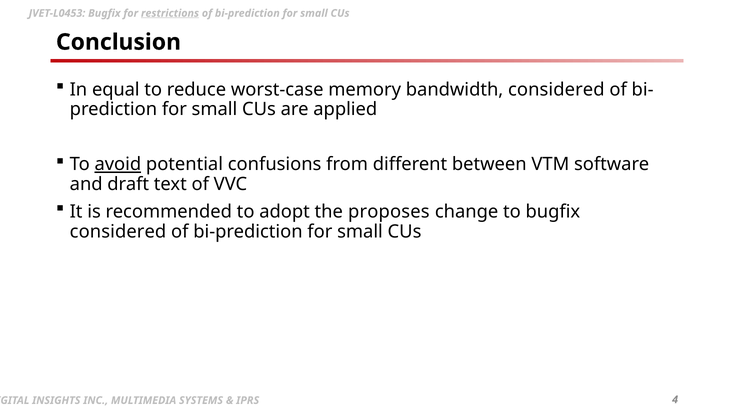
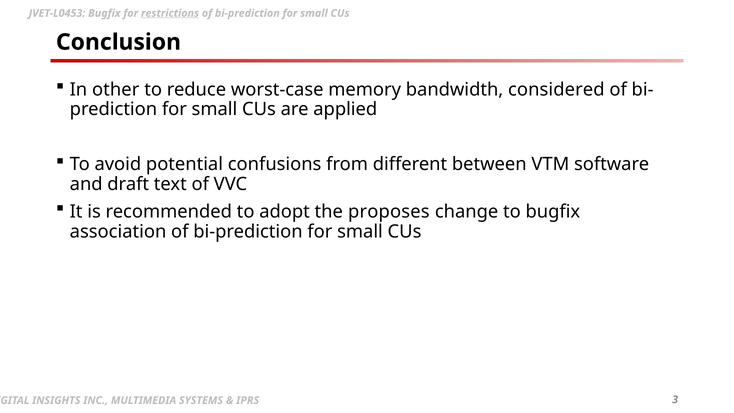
equal: equal -> other (116, 90)
avoid underline: present -> none (118, 164)
considered: considered -> association (118, 231)
4: 4 -> 3 (675, 400)
